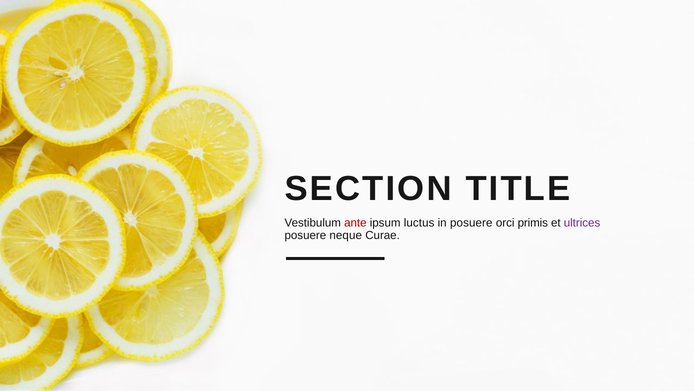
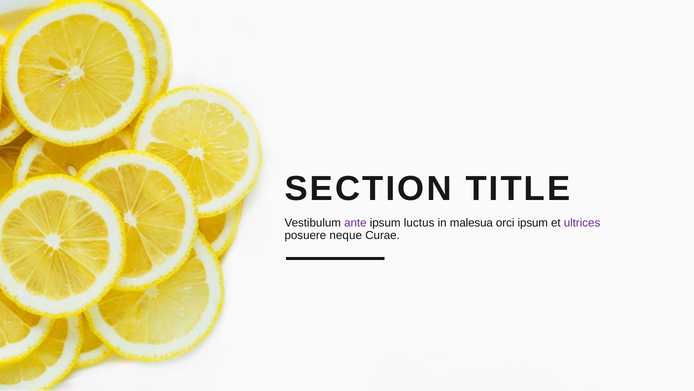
ante colour: red -> purple (355, 223)
in posuere: posuere -> malesua (471, 223)
orci primis: primis -> ipsum (533, 223)
